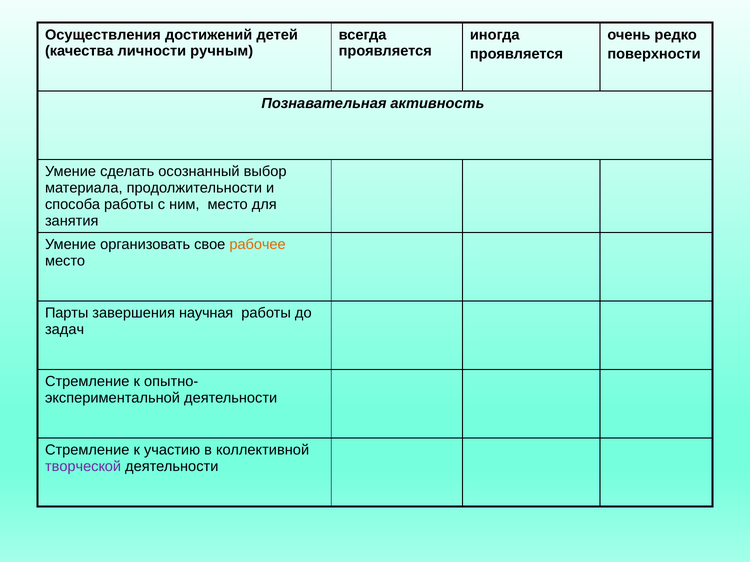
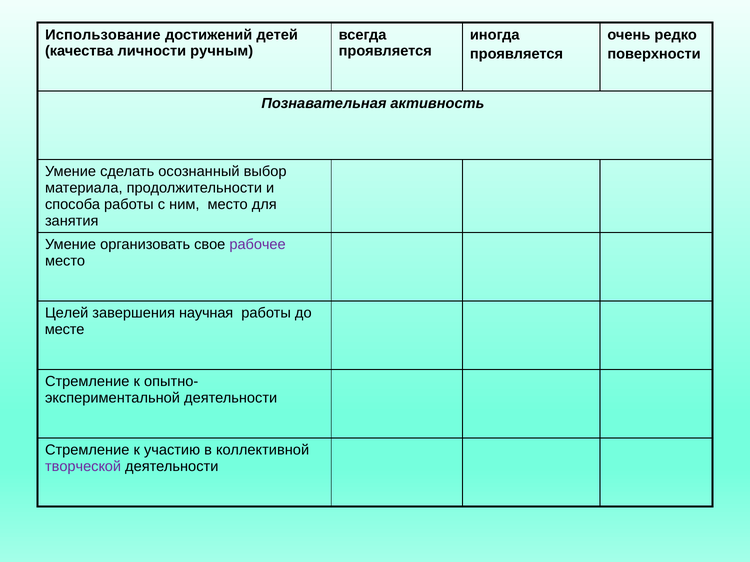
Осуществления: Осуществления -> Использование (103, 35)
рабочее colour: orange -> purple (258, 245)
Парты: Парты -> Целей (67, 313)
задач: задач -> месте (65, 330)
